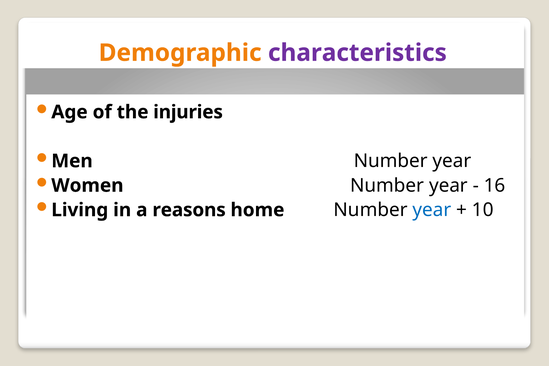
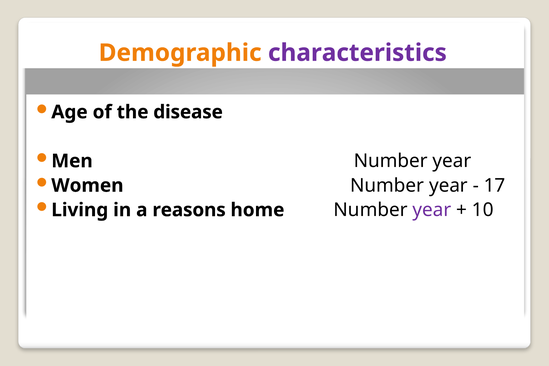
injuries: injuries -> disease (188, 112)
16: 16 -> 17 (495, 185)
year colour: blue -> purple (432, 210)
